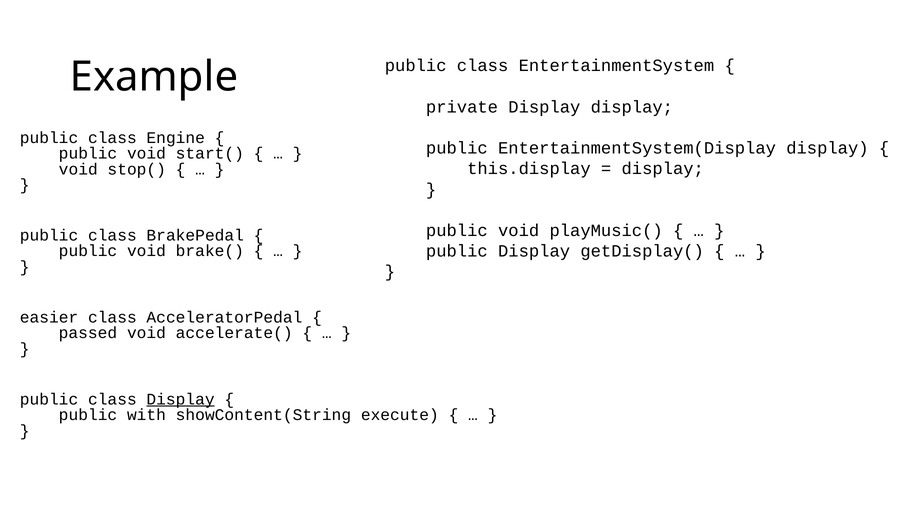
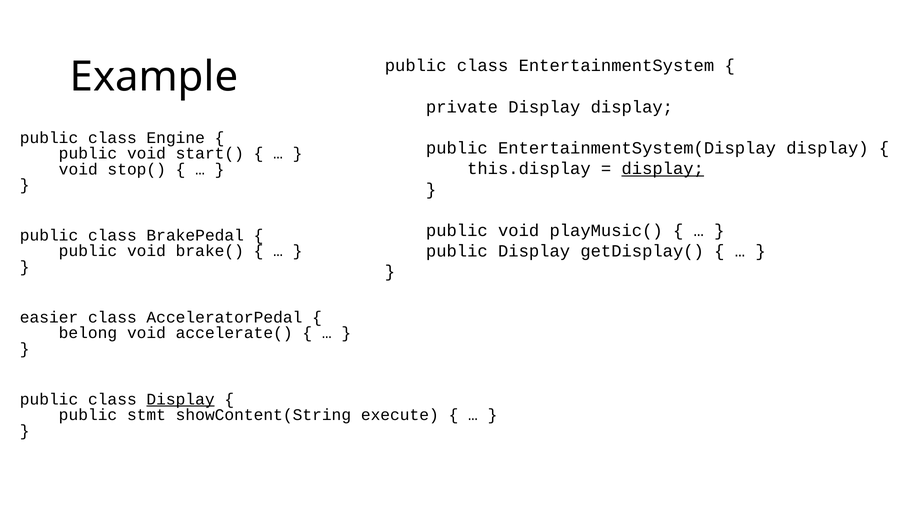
display underline: none -> present (663, 169)
passed: passed -> belong (88, 333)
with: with -> stmt (146, 415)
